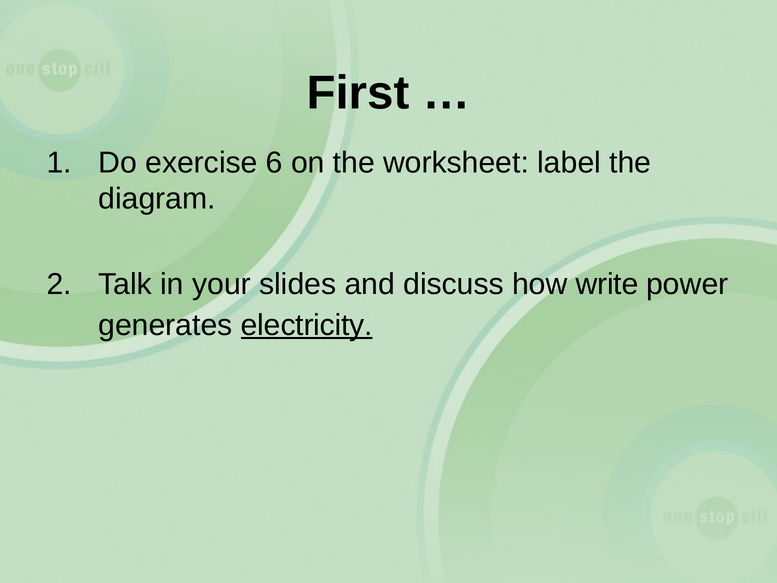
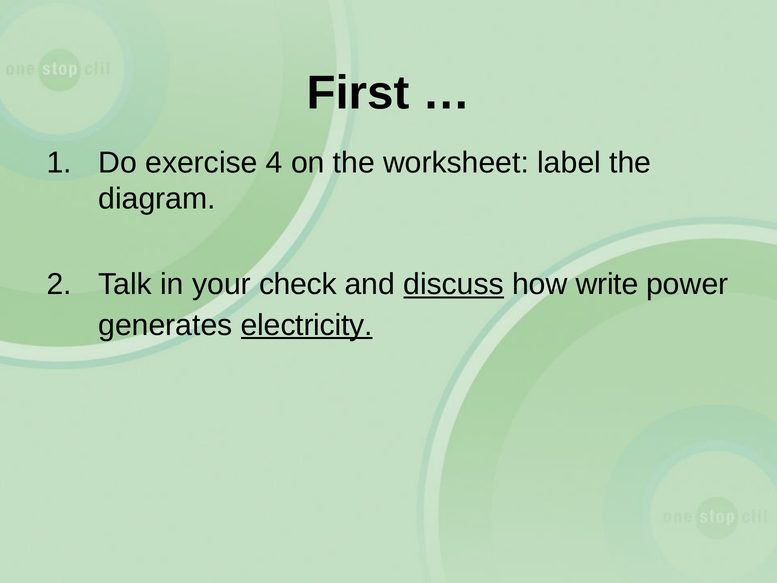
6: 6 -> 4 (274, 163)
slides: slides -> check (298, 284)
discuss underline: none -> present (454, 284)
